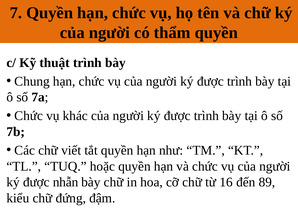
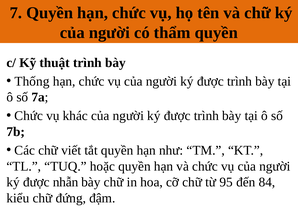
Chung: Chung -> Thống (32, 81)
16: 16 -> 95 (226, 182)
89: 89 -> 84 (267, 182)
